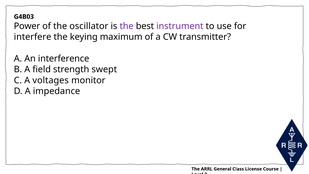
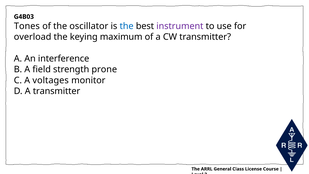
Power: Power -> Tones (27, 26)
the colour: purple -> blue (127, 26)
interfere: interfere -> overload (33, 37)
swept: swept -> prone (104, 69)
A impedance: impedance -> transmitter (57, 91)
